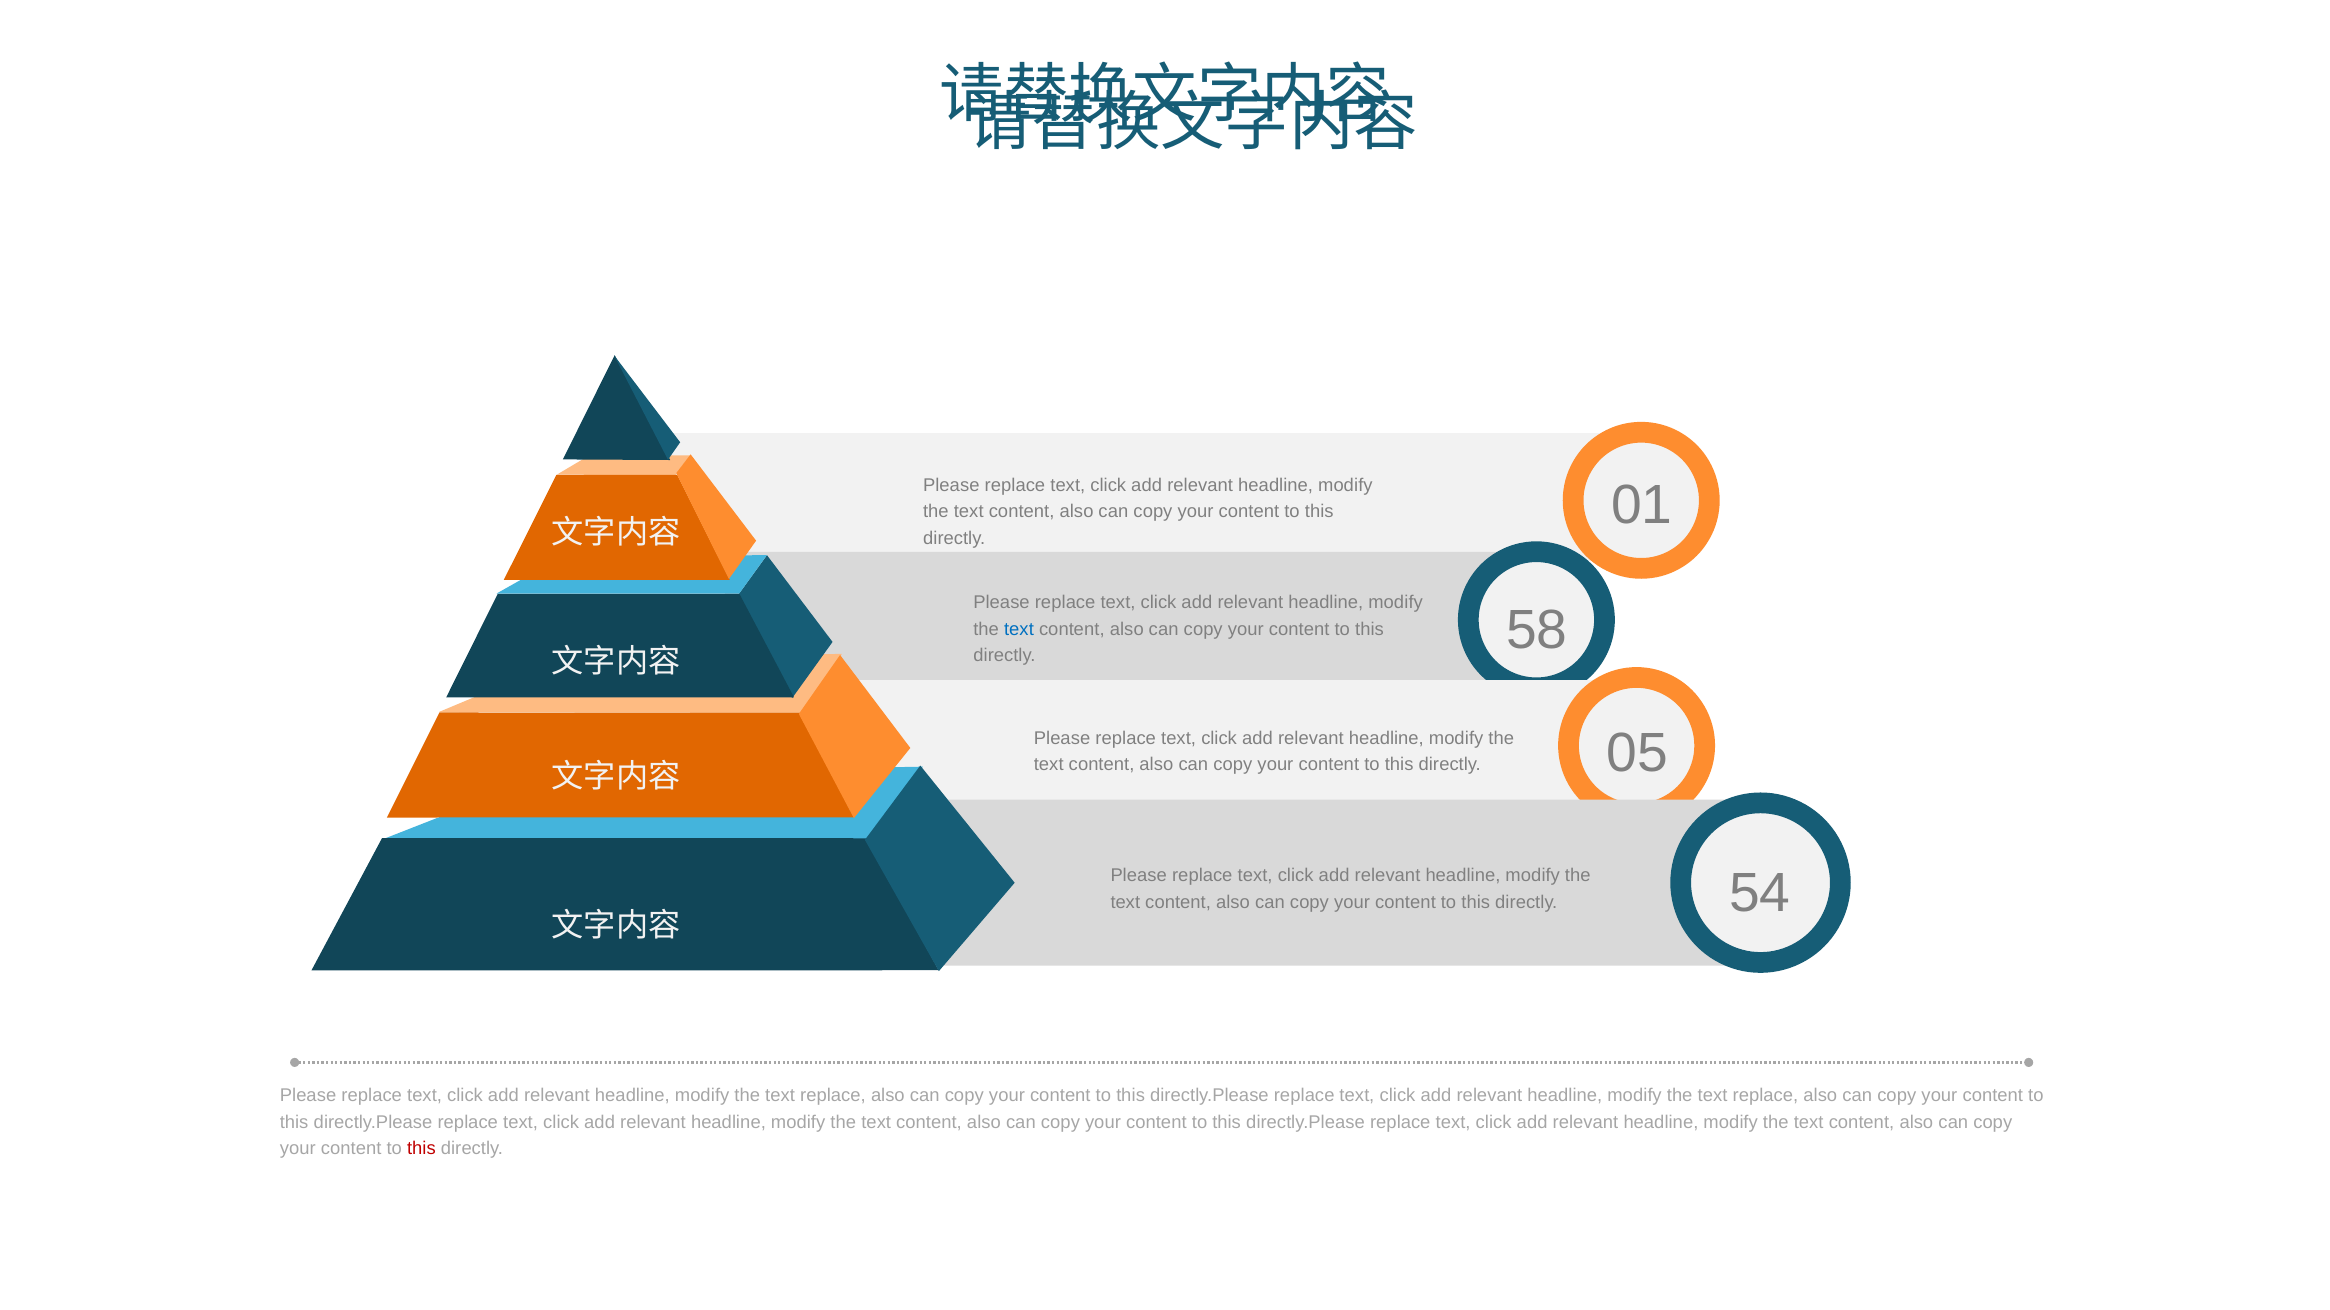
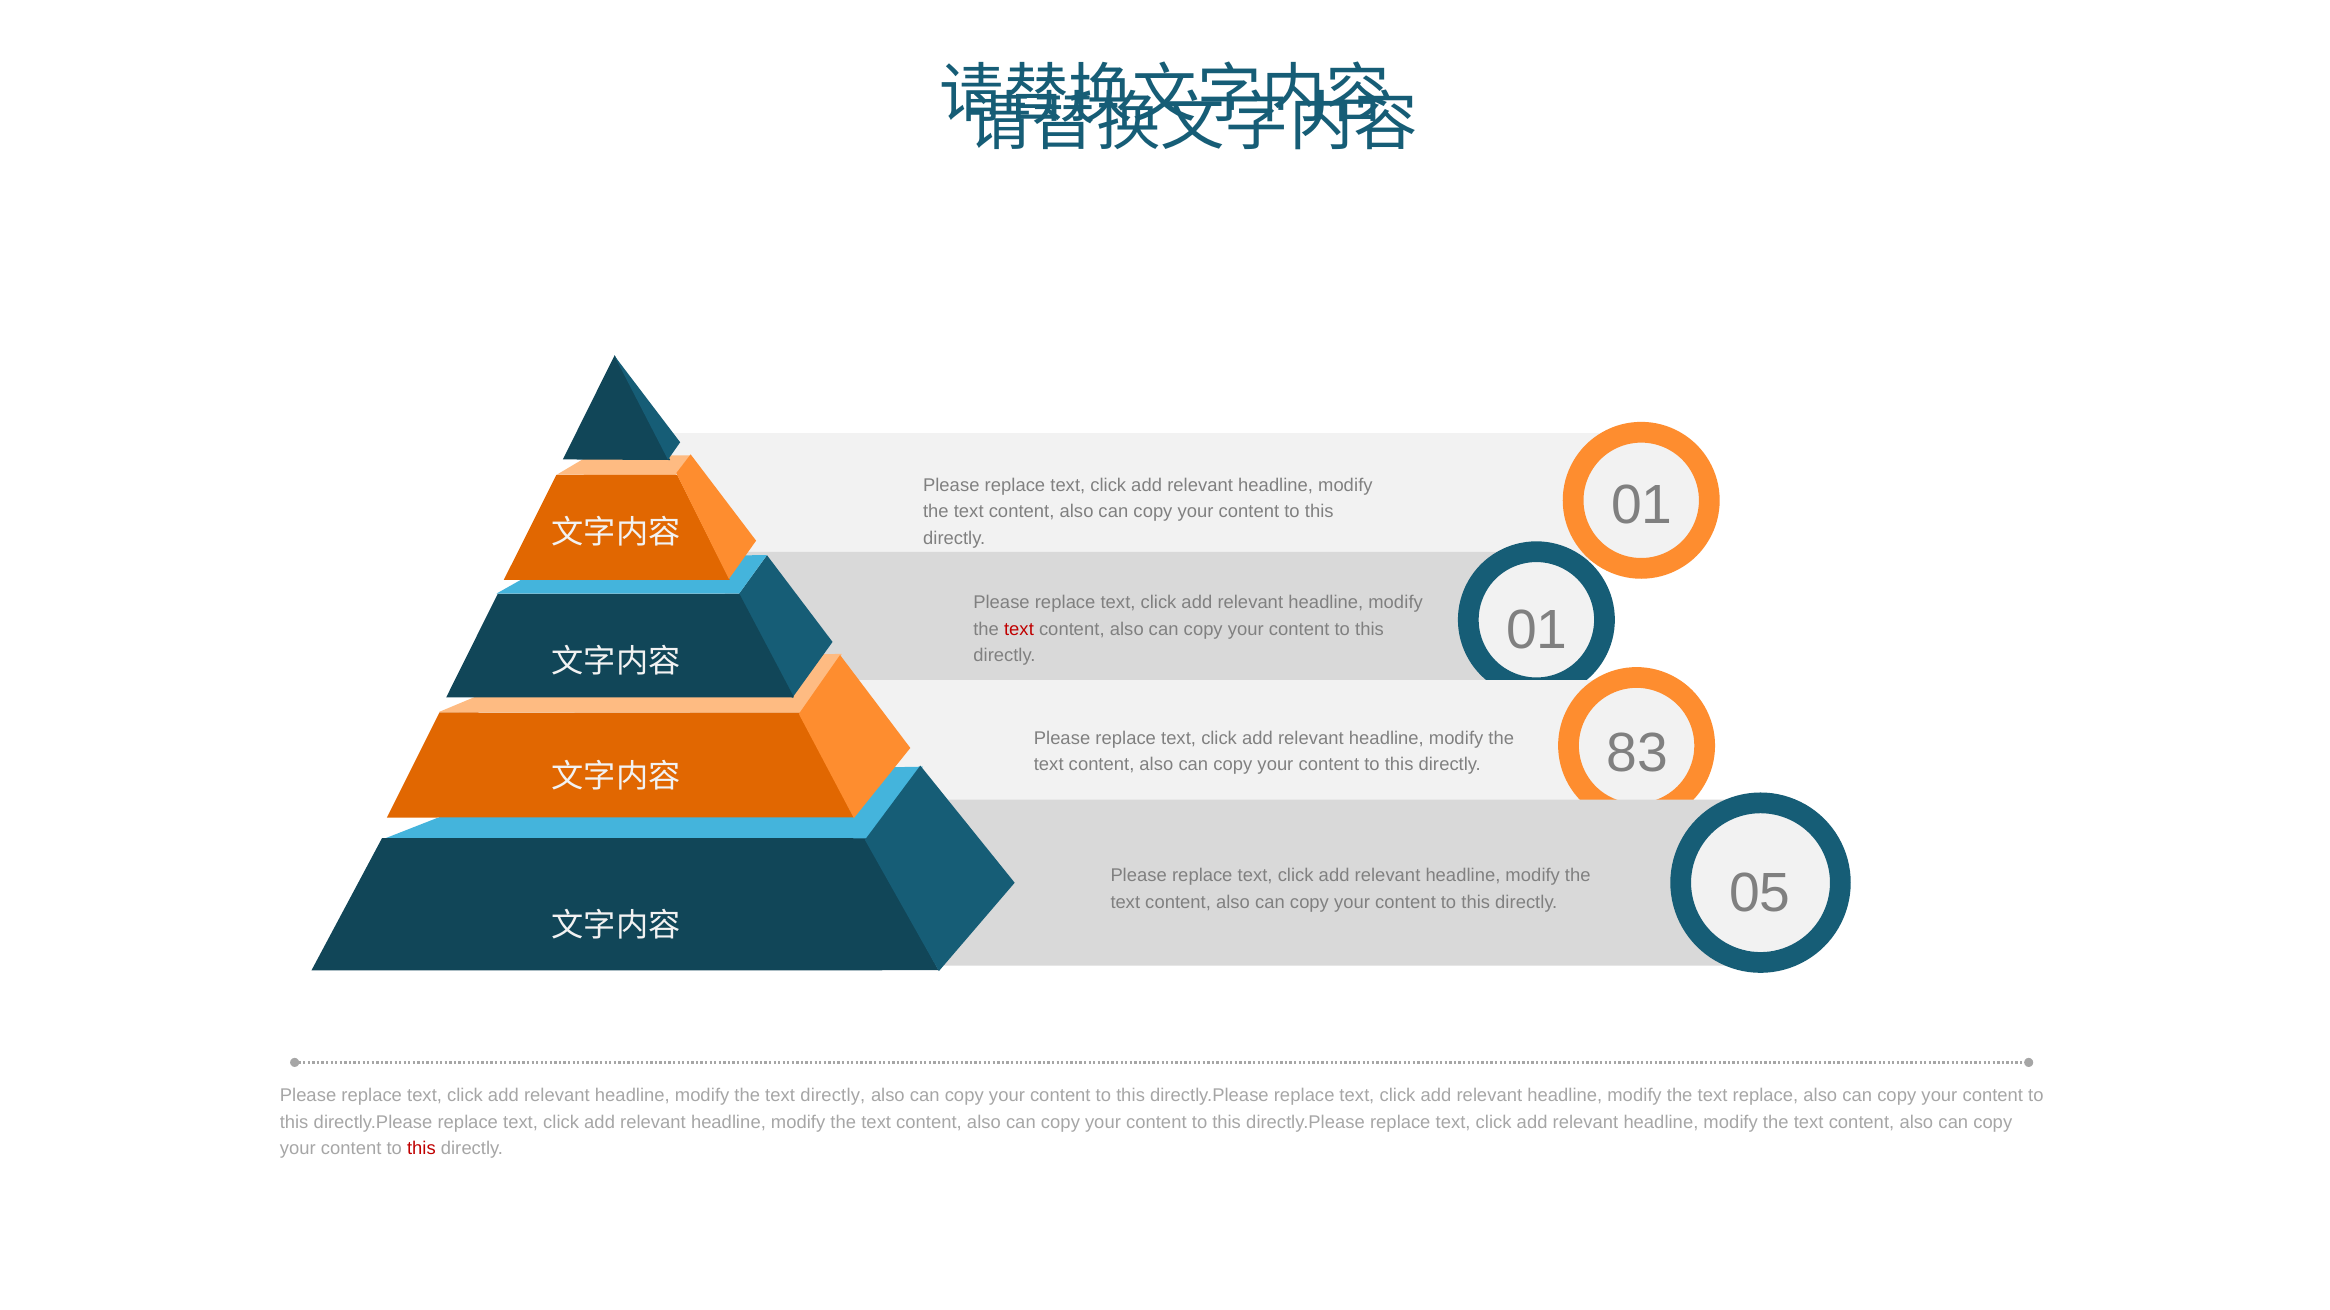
text colour: blue -> red (1019, 629)
58: 58 -> 01 (1537, 630)
05: 05 -> 83 (1637, 754)
54: 54 -> 05 (1760, 894)
replace: replace -> directly (833, 1096)
